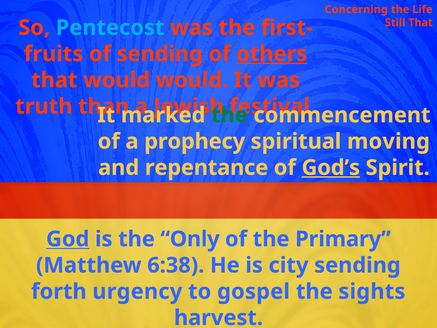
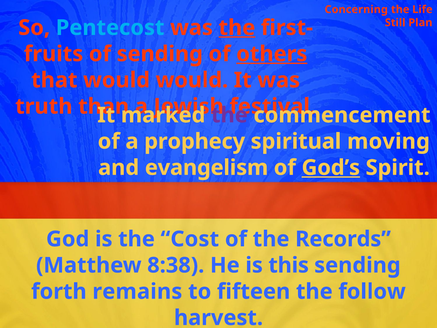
Still That: That -> Plan (420, 23)
the underline: none -> present (237, 28)
the colour: green -> purple (229, 115)
repentance: repentance -> evangelism (207, 168)
God underline: present -> none (68, 239)
Only: Only -> Cost (190, 239)
Primary: Primary -> Records (343, 239)
6:38: 6:38 -> 8:38 (176, 265)
city: city -> this (289, 265)
urgency: urgency -> remains (137, 291)
gospel: gospel -> fifteen (254, 291)
sights: sights -> follow (372, 291)
